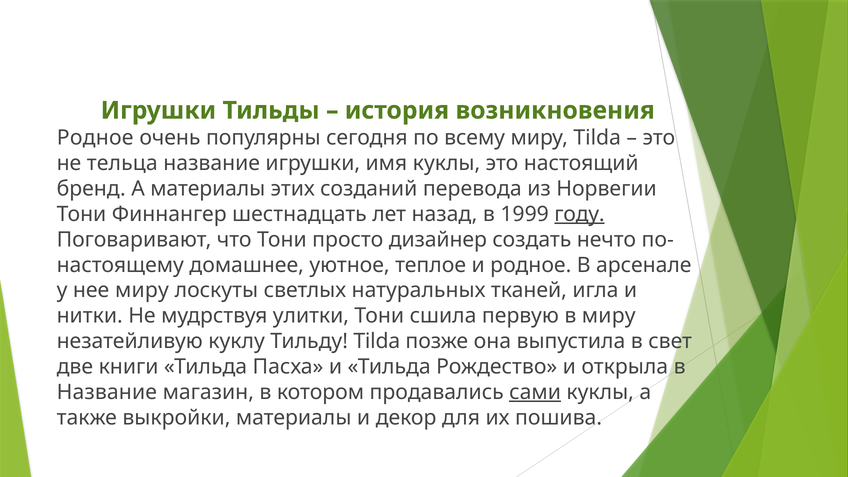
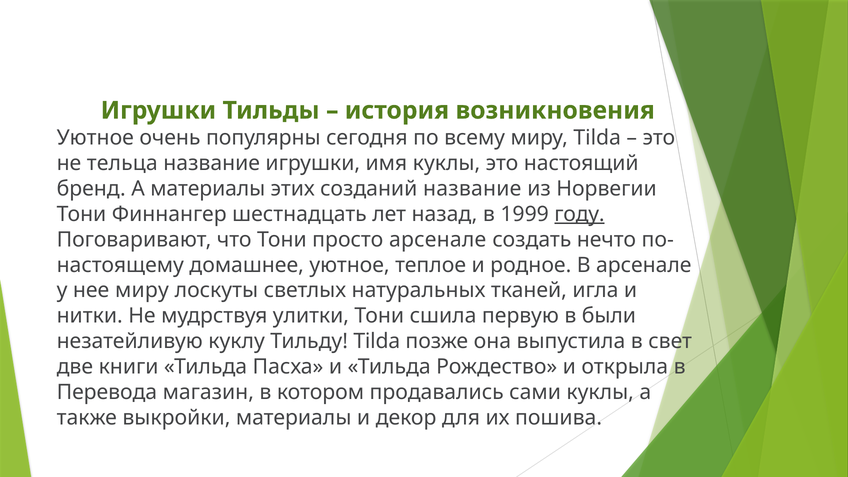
Родное: Родное -> Уютное (95, 138)
созданий перевода: перевода -> название (472, 189)
просто дизайнер: дизайнер -> арсенале (438, 240)
в миру: миру -> были (609, 316)
Название: Название -> Перевода (107, 392)
сами underline: present -> none (535, 392)
